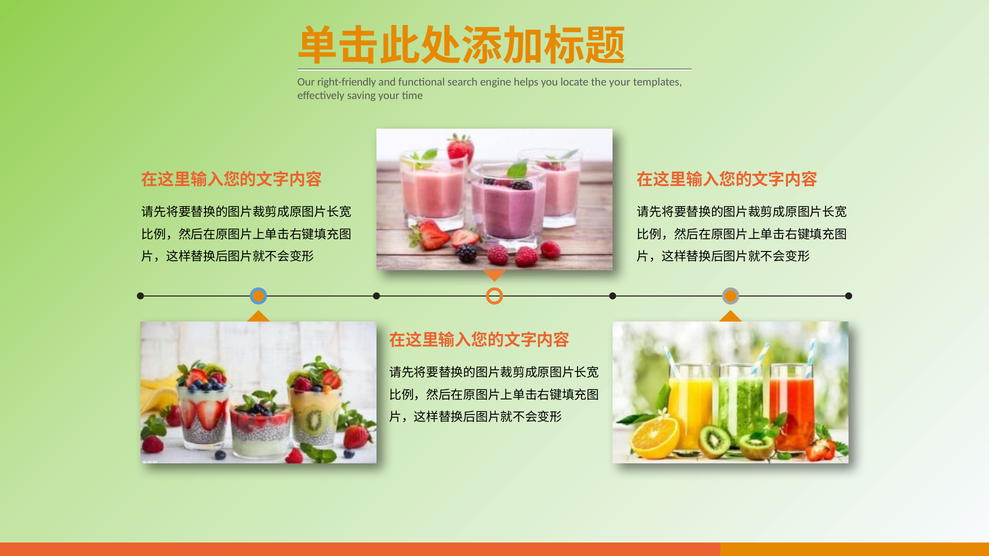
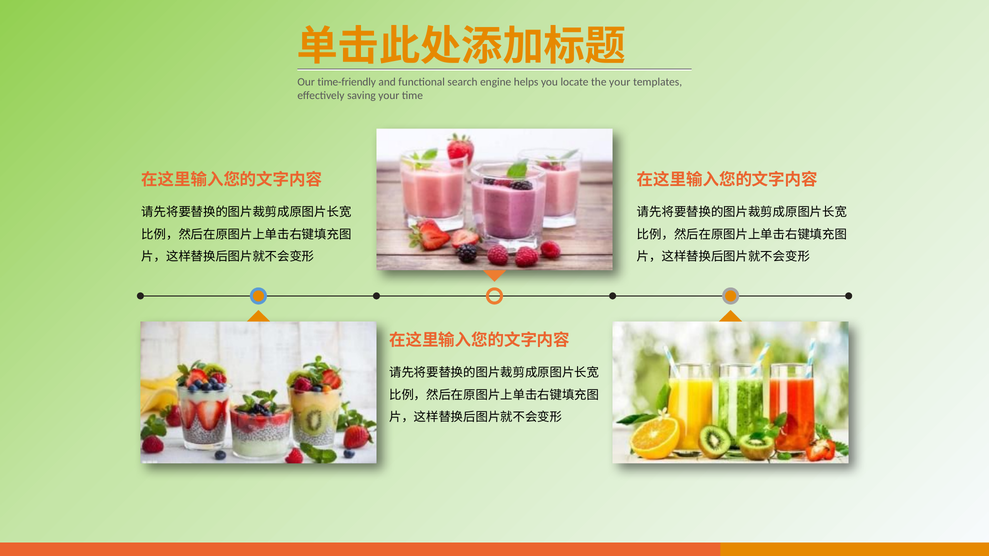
right-friendly: right-friendly -> time-friendly (347, 82)
